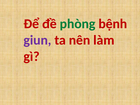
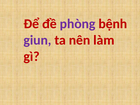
phòng colour: green -> purple (78, 24)
